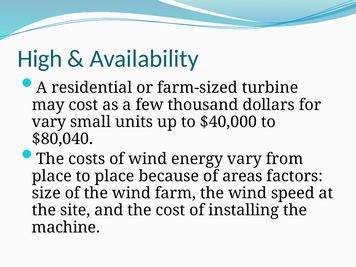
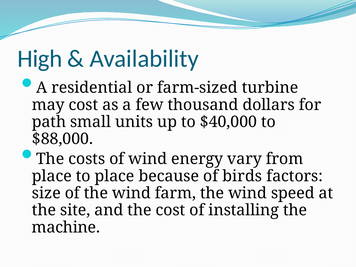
vary: vary -> path (49, 122)
$80,040: $80,040 -> $88,000 (62, 139)
areas: areas -> birds (242, 176)
